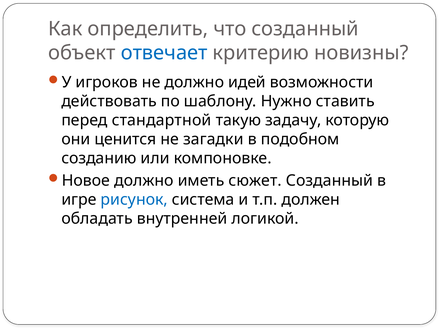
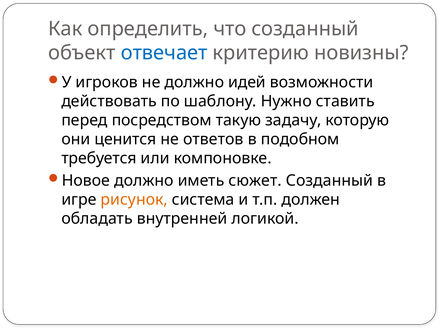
стандартной: стандартной -> посредством (162, 120)
загадки: загадки -> ответов (213, 139)
созданию: созданию -> требуется (99, 158)
рисунок colour: blue -> orange (134, 200)
